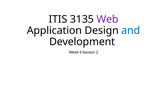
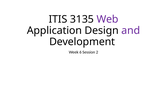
and colour: blue -> purple (131, 30)
